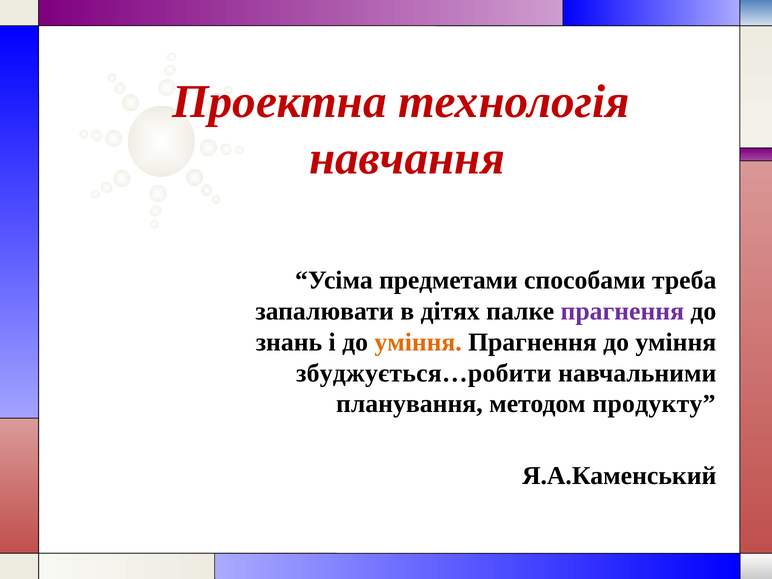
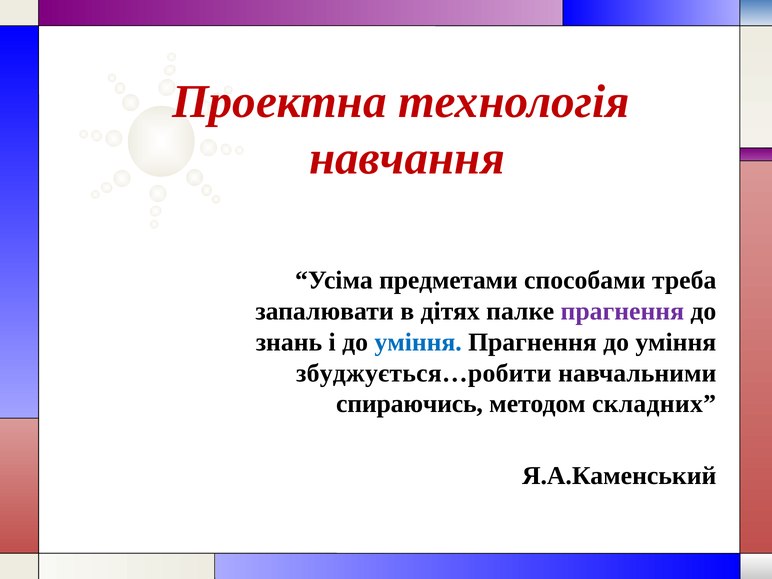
уміння colour: orange -> blue (418, 342)
планування: планування -> спираючись (410, 404)
продукту: продукту -> складних (654, 404)
